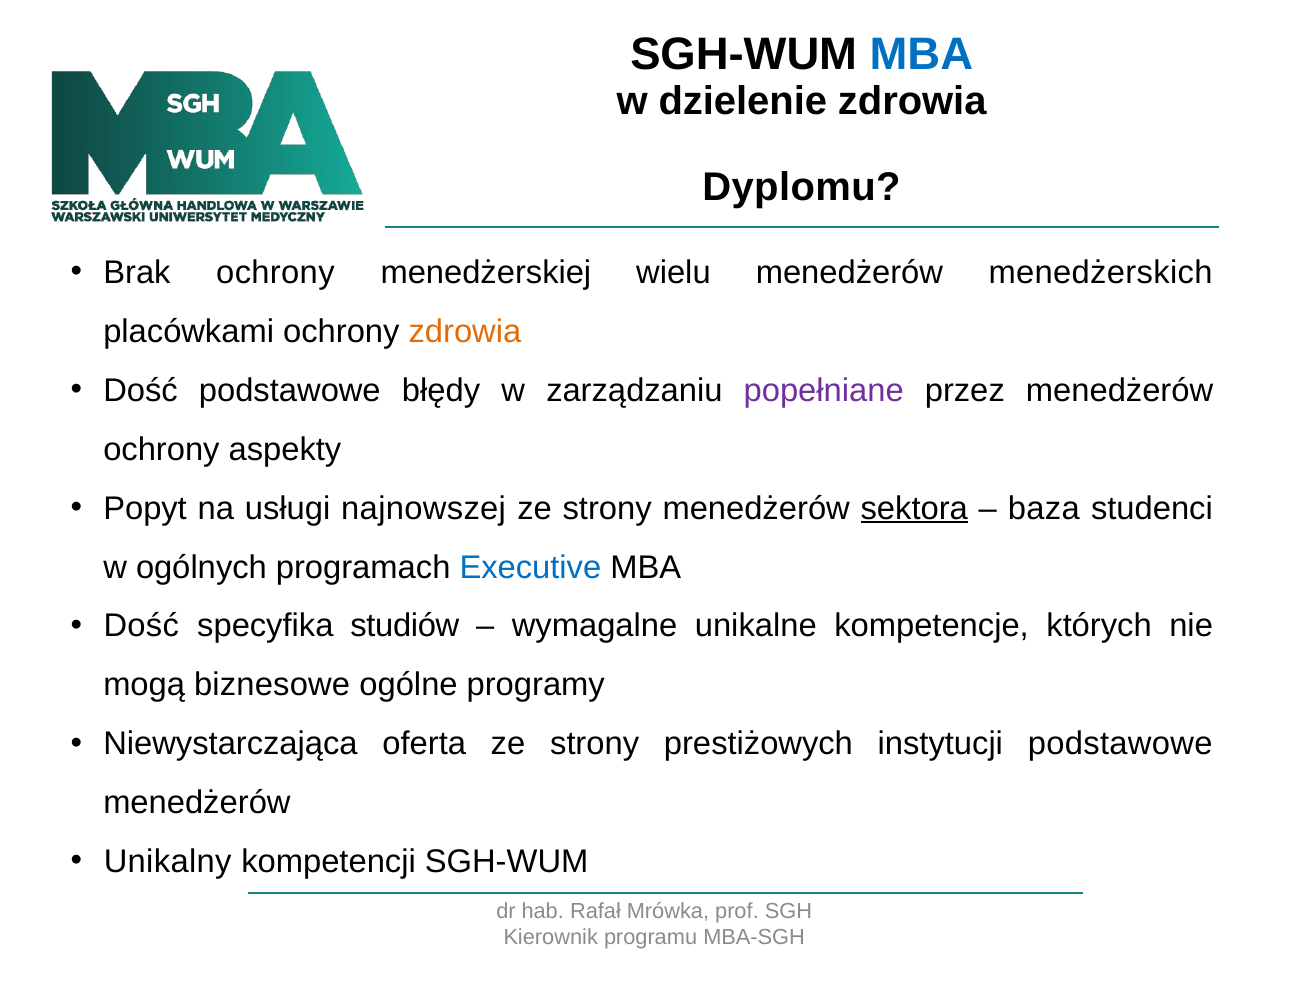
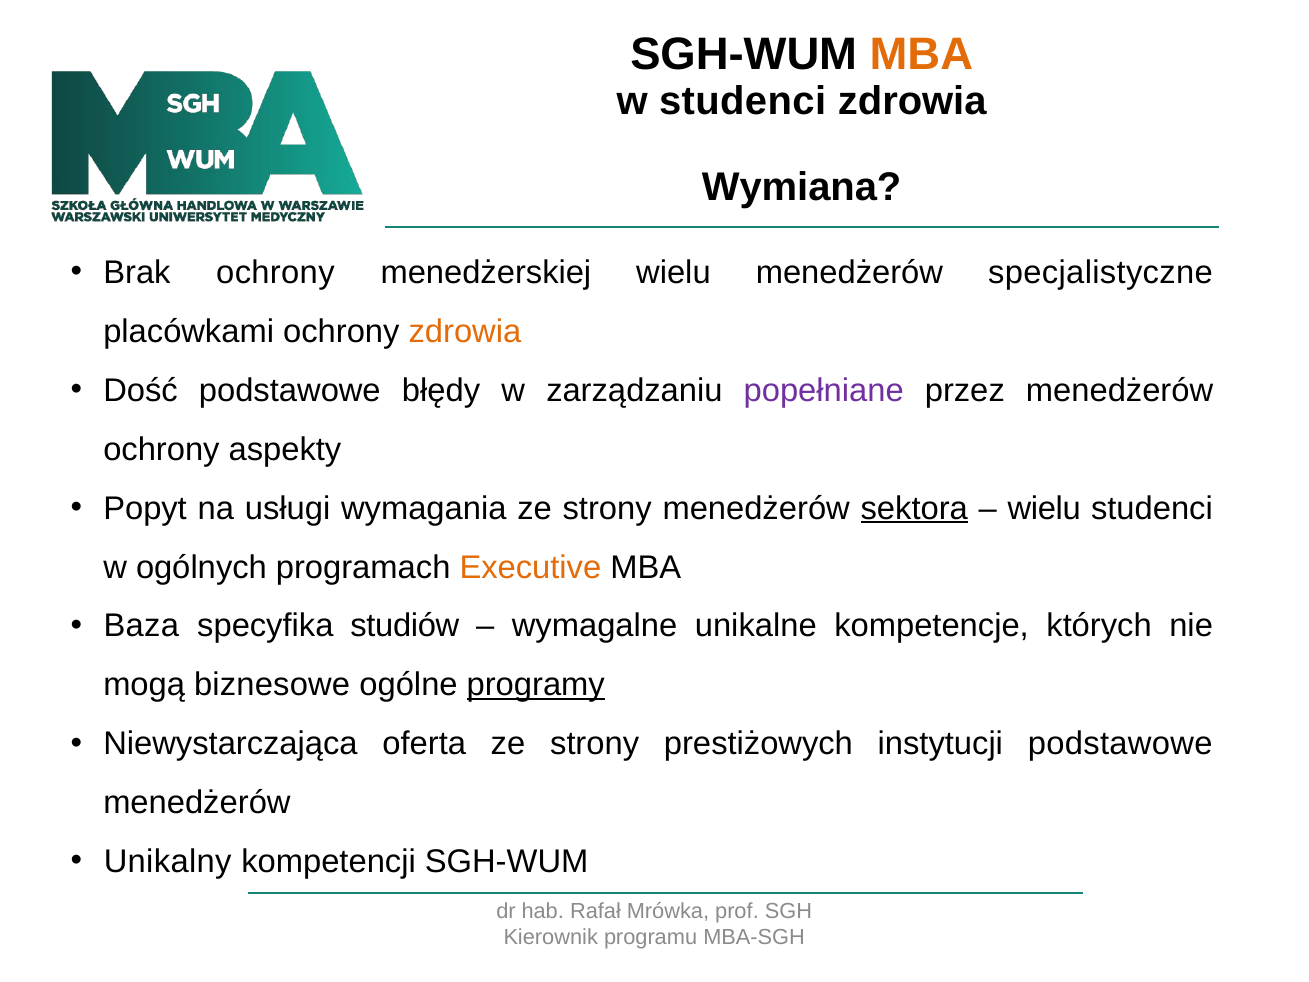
MBA colour: blue -> orange (921, 55)
w dzielenie: dzielenie -> studenci (743, 101)
Dyplomu: Dyplomu -> Wymiana (802, 187)
menedżerskich: menedżerskich -> specjalistyczne (1101, 273)
najnowszej: najnowszej -> wymagania (424, 508)
baza: baza -> wielu (1044, 508)
Executive colour: blue -> orange (530, 567)
Dość: Dość -> Baza (141, 626)
programy underline: none -> present (536, 685)
